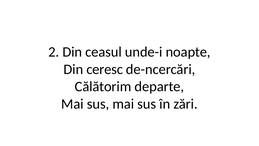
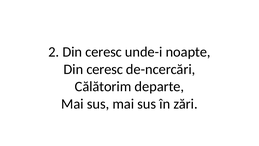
2 Din ceasul: ceasul -> ceresc (104, 52)
